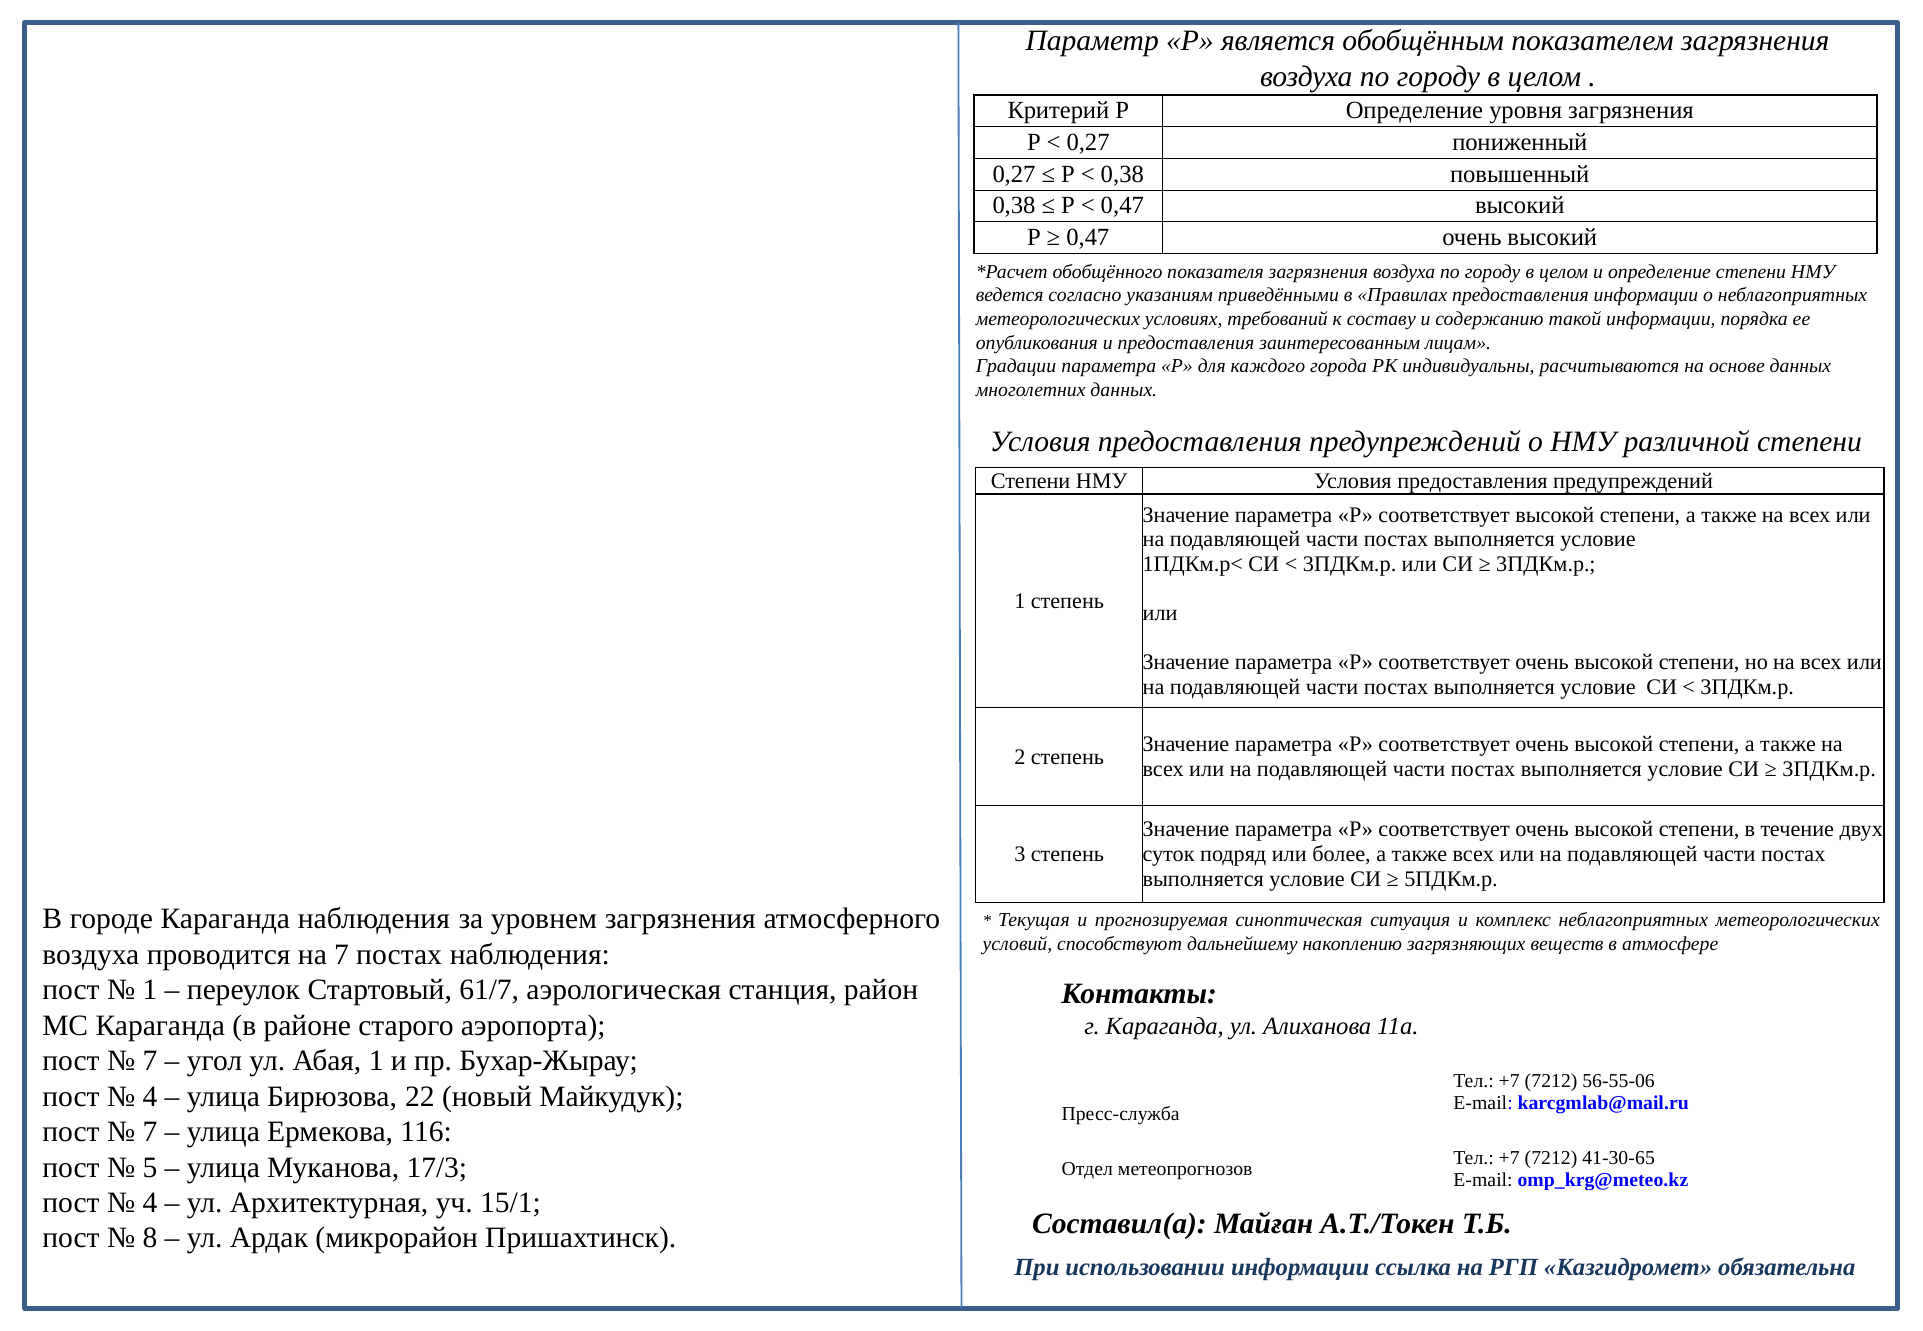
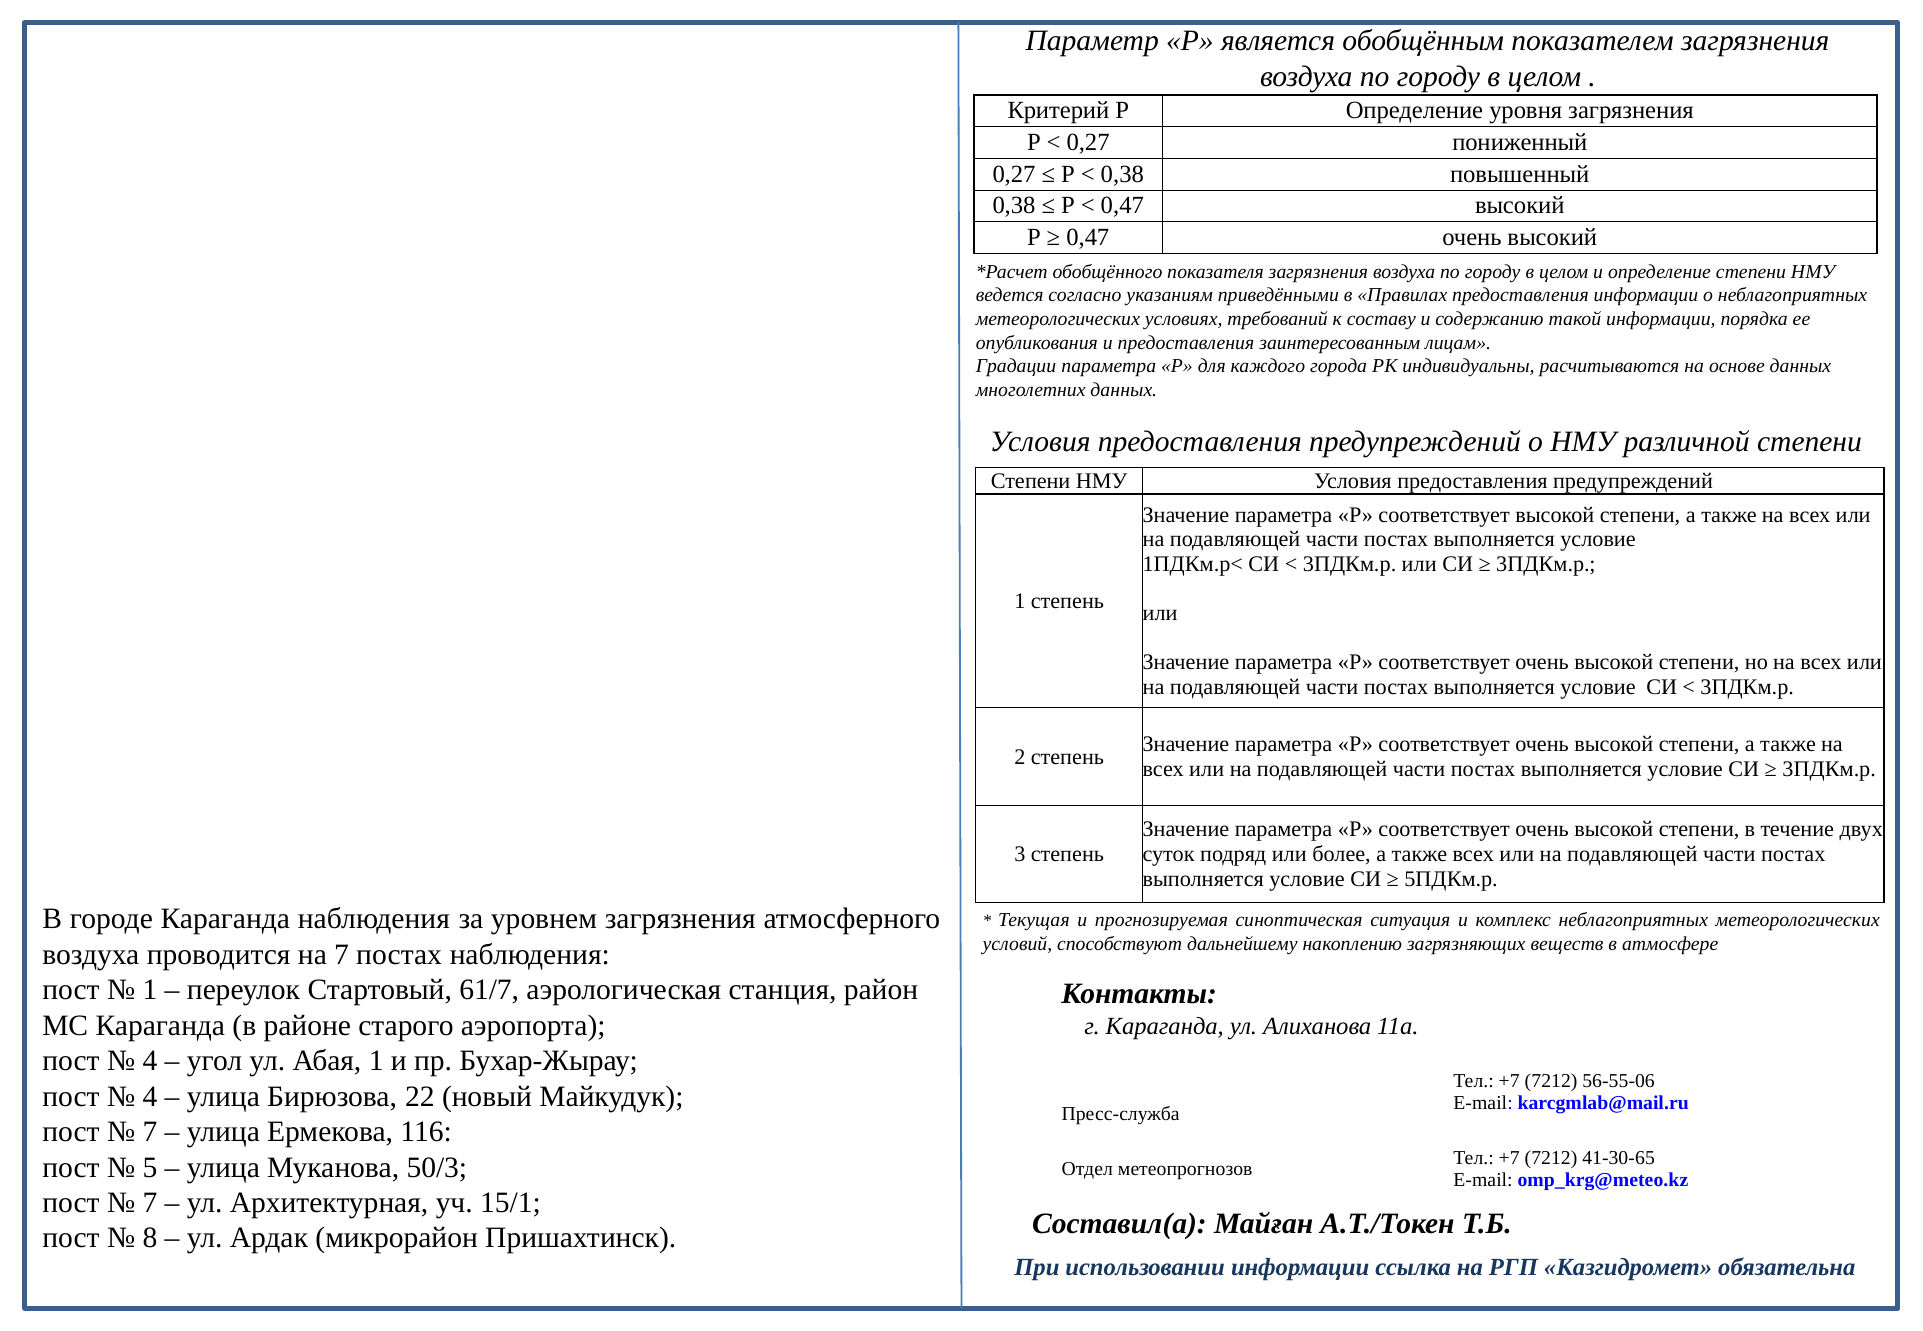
7: 7 -> 4 (150, 1061)
17/3: 17/3 -> 50/3 (437, 1168)
4: 4 -> 7 (150, 1203)
